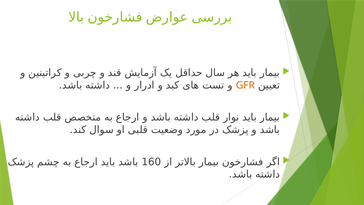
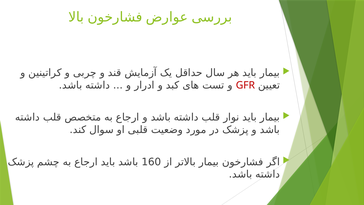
GFR colour: orange -> red (245, 85)
